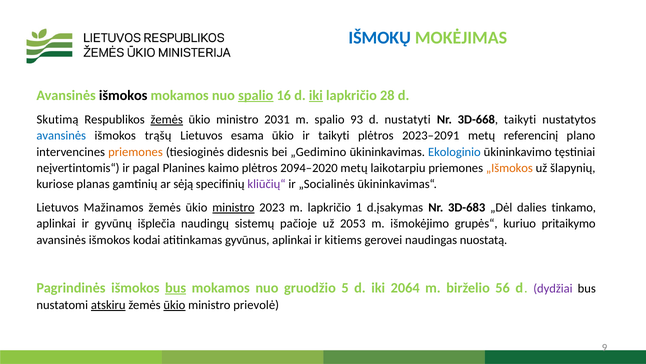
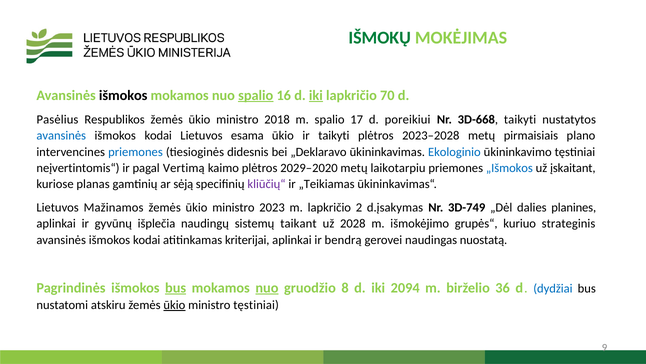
IŠMOKŲ colour: blue -> green (380, 38)
28: 28 -> 70 (387, 95)
Skutimą: Skutimą -> Pasėlius (58, 119)
žemės underline: present -> none (167, 119)
2031: 2031 -> 2018 (277, 119)
93: 93 -> 17 (357, 119)
nustatyti: nustatyti -> poreikiui (408, 119)
trąšų: trąšų -> kodai (158, 136)
2023–2091: 2023–2091 -> 2023–2028 (431, 136)
referencinį: referencinį -> pirmaisiais (531, 136)
priemones colour: orange -> blue (135, 152)
„Gedimino: „Gedimino -> „Deklaravo (318, 152)
Planines: Planines -> Vertimą (184, 168)
2094–2020: 2094–2020 -> 2029–2020 (309, 168)
„Išmokos colour: orange -> blue (509, 168)
šlapynių: šlapynių -> įskaitant (573, 168)
„Socialinės: „Socialinės -> „Teikiamas (327, 184)
ministro underline: present -> none (233, 207)
1: 1 -> 2 (359, 207)
3D-683: 3D-683 -> 3D-749 (467, 207)
tinkamo: tinkamo -> planines (574, 207)
pačioje: pačioje -> taikant (298, 223)
2053: 2053 -> 2028 (353, 223)
pritaikymo: pritaikymo -> strateginis (569, 223)
gyvūnus: gyvūnus -> kriterijai (247, 240)
kitiems: kitiems -> bendrą (343, 240)
nuo underline: none -> present (267, 287)
5: 5 -> 8 (345, 287)
2064: 2064 -> 2094 (405, 287)
56: 56 -> 36 (503, 287)
dydžiai colour: purple -> blue (553, 288)
atskiru underline: present -> none (108, 305)
ministro prievolė: prievolė -> tęstiniai (256, 305)
